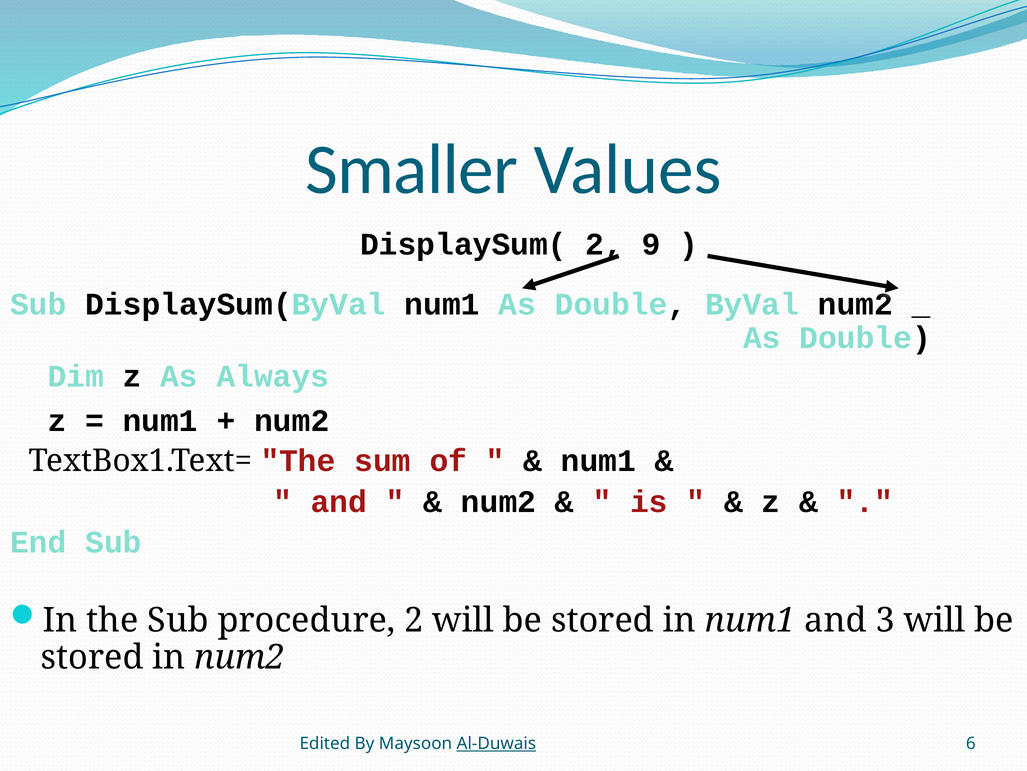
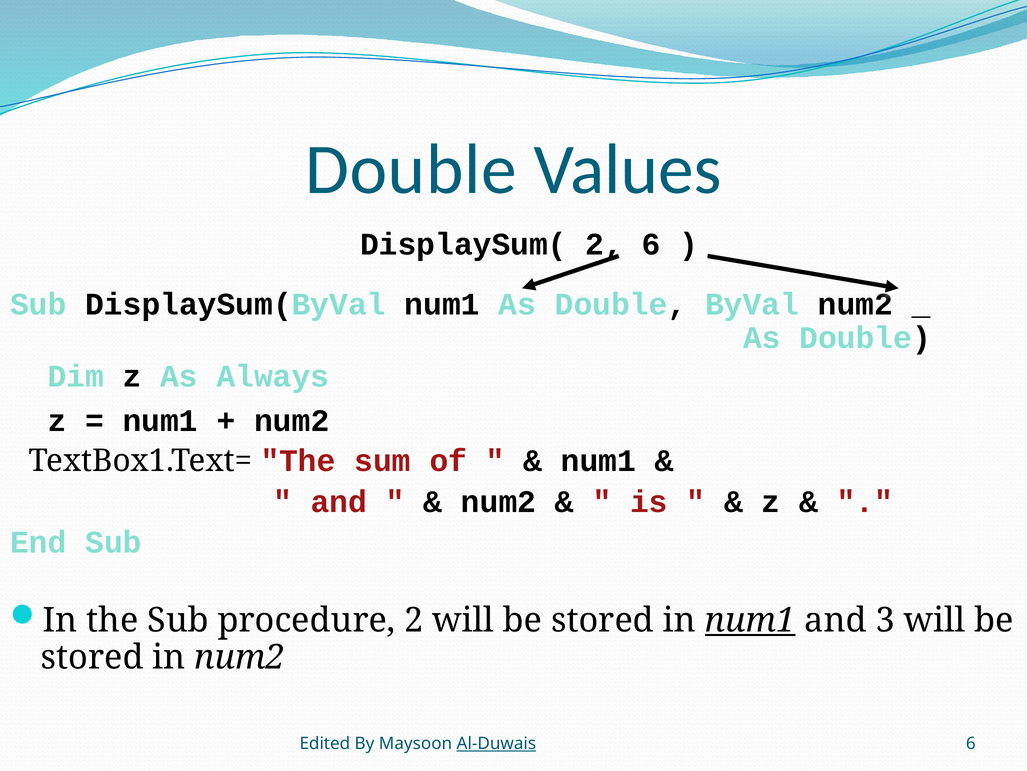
Smaller: Smaller -> Double (411, 170)
9: 9 -> 6 (651, 244)
num1 underline: none -> present (750, 620)
